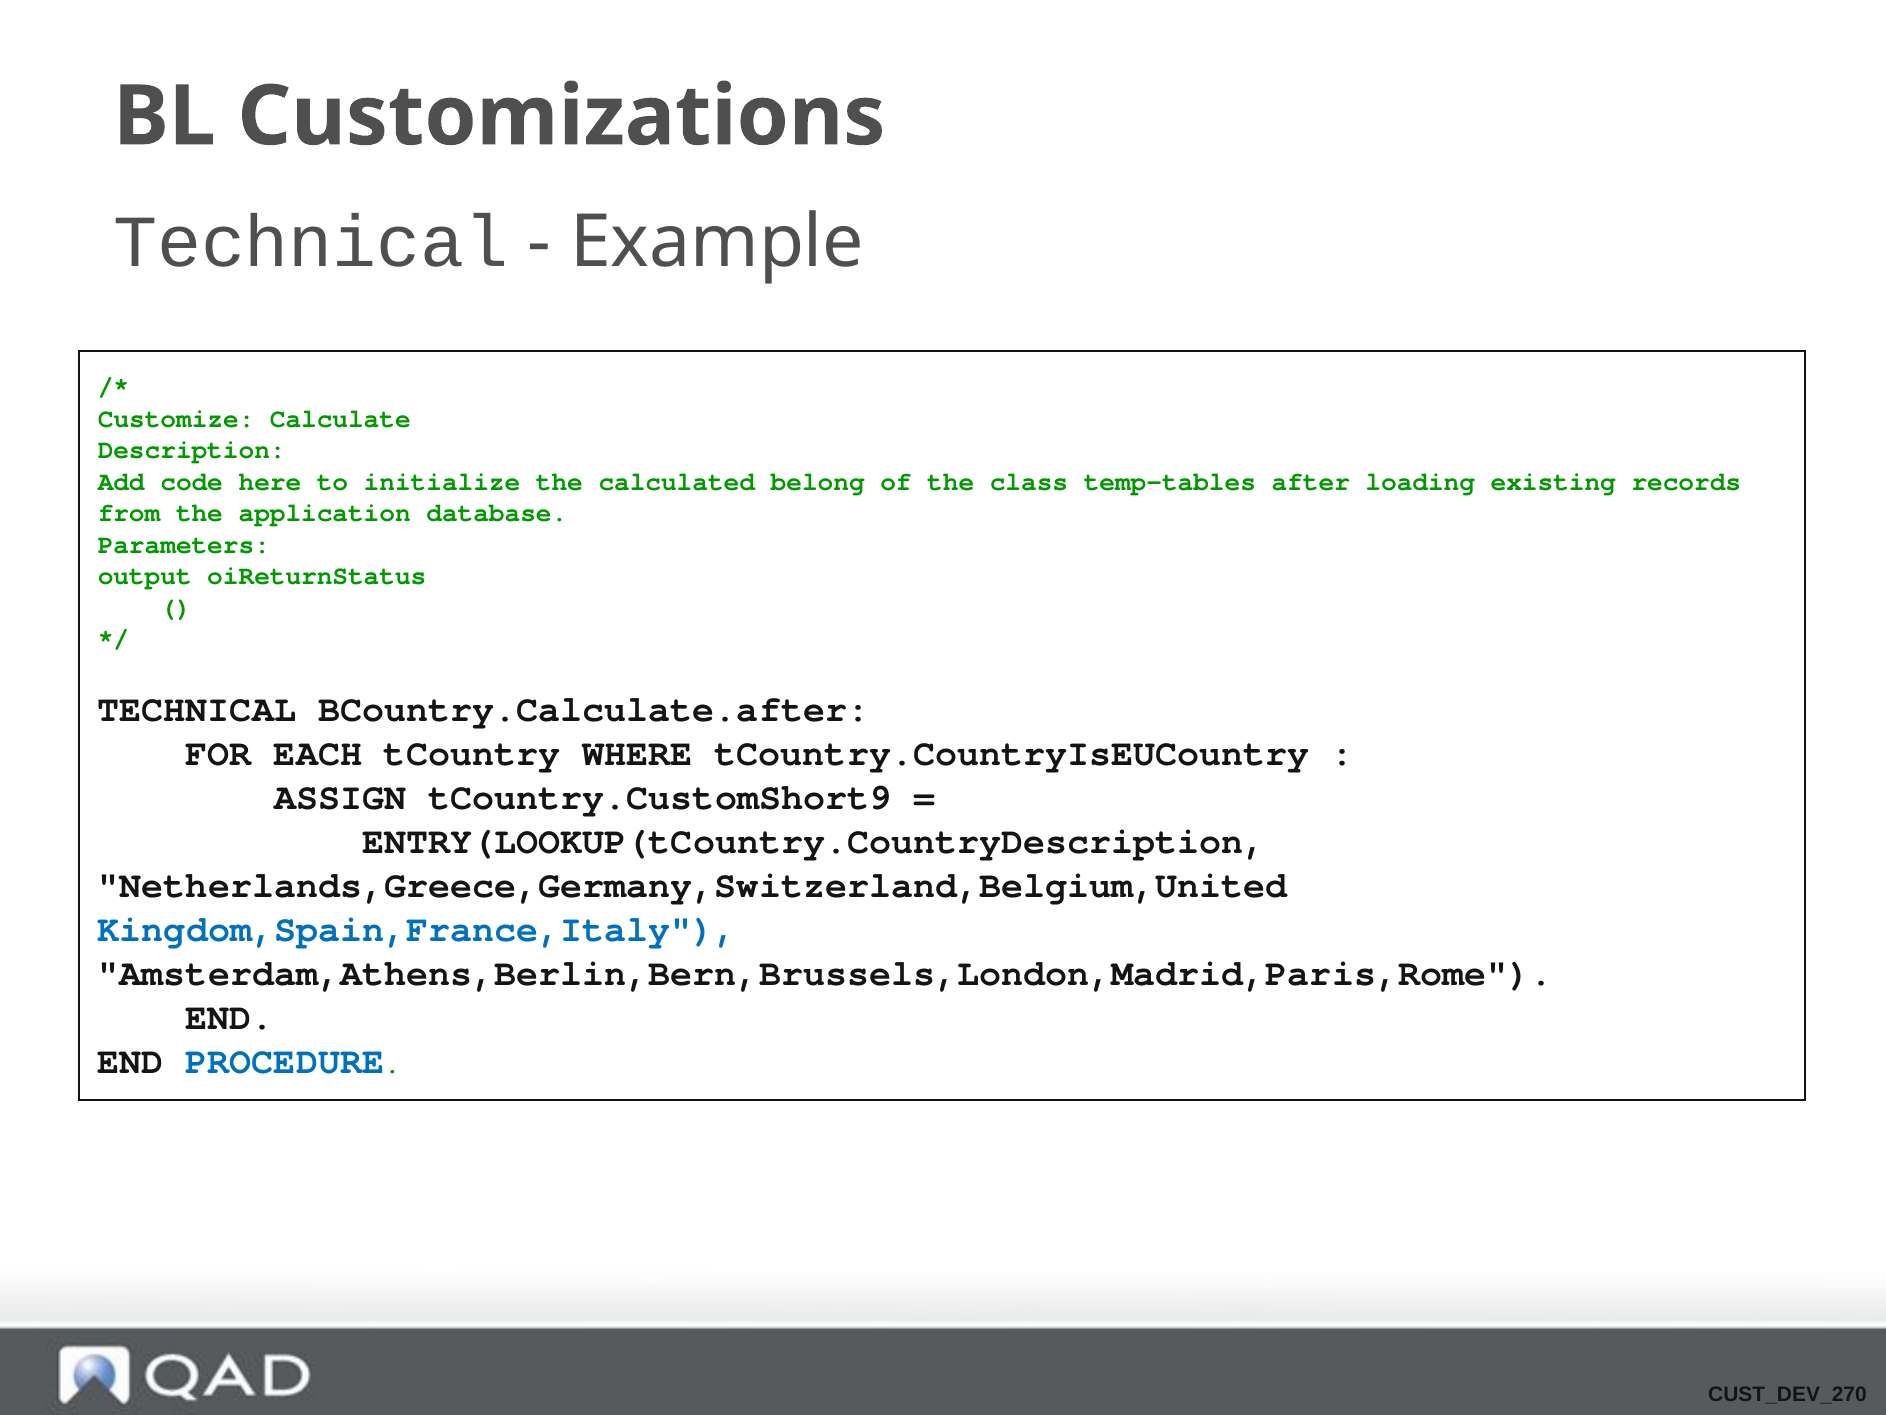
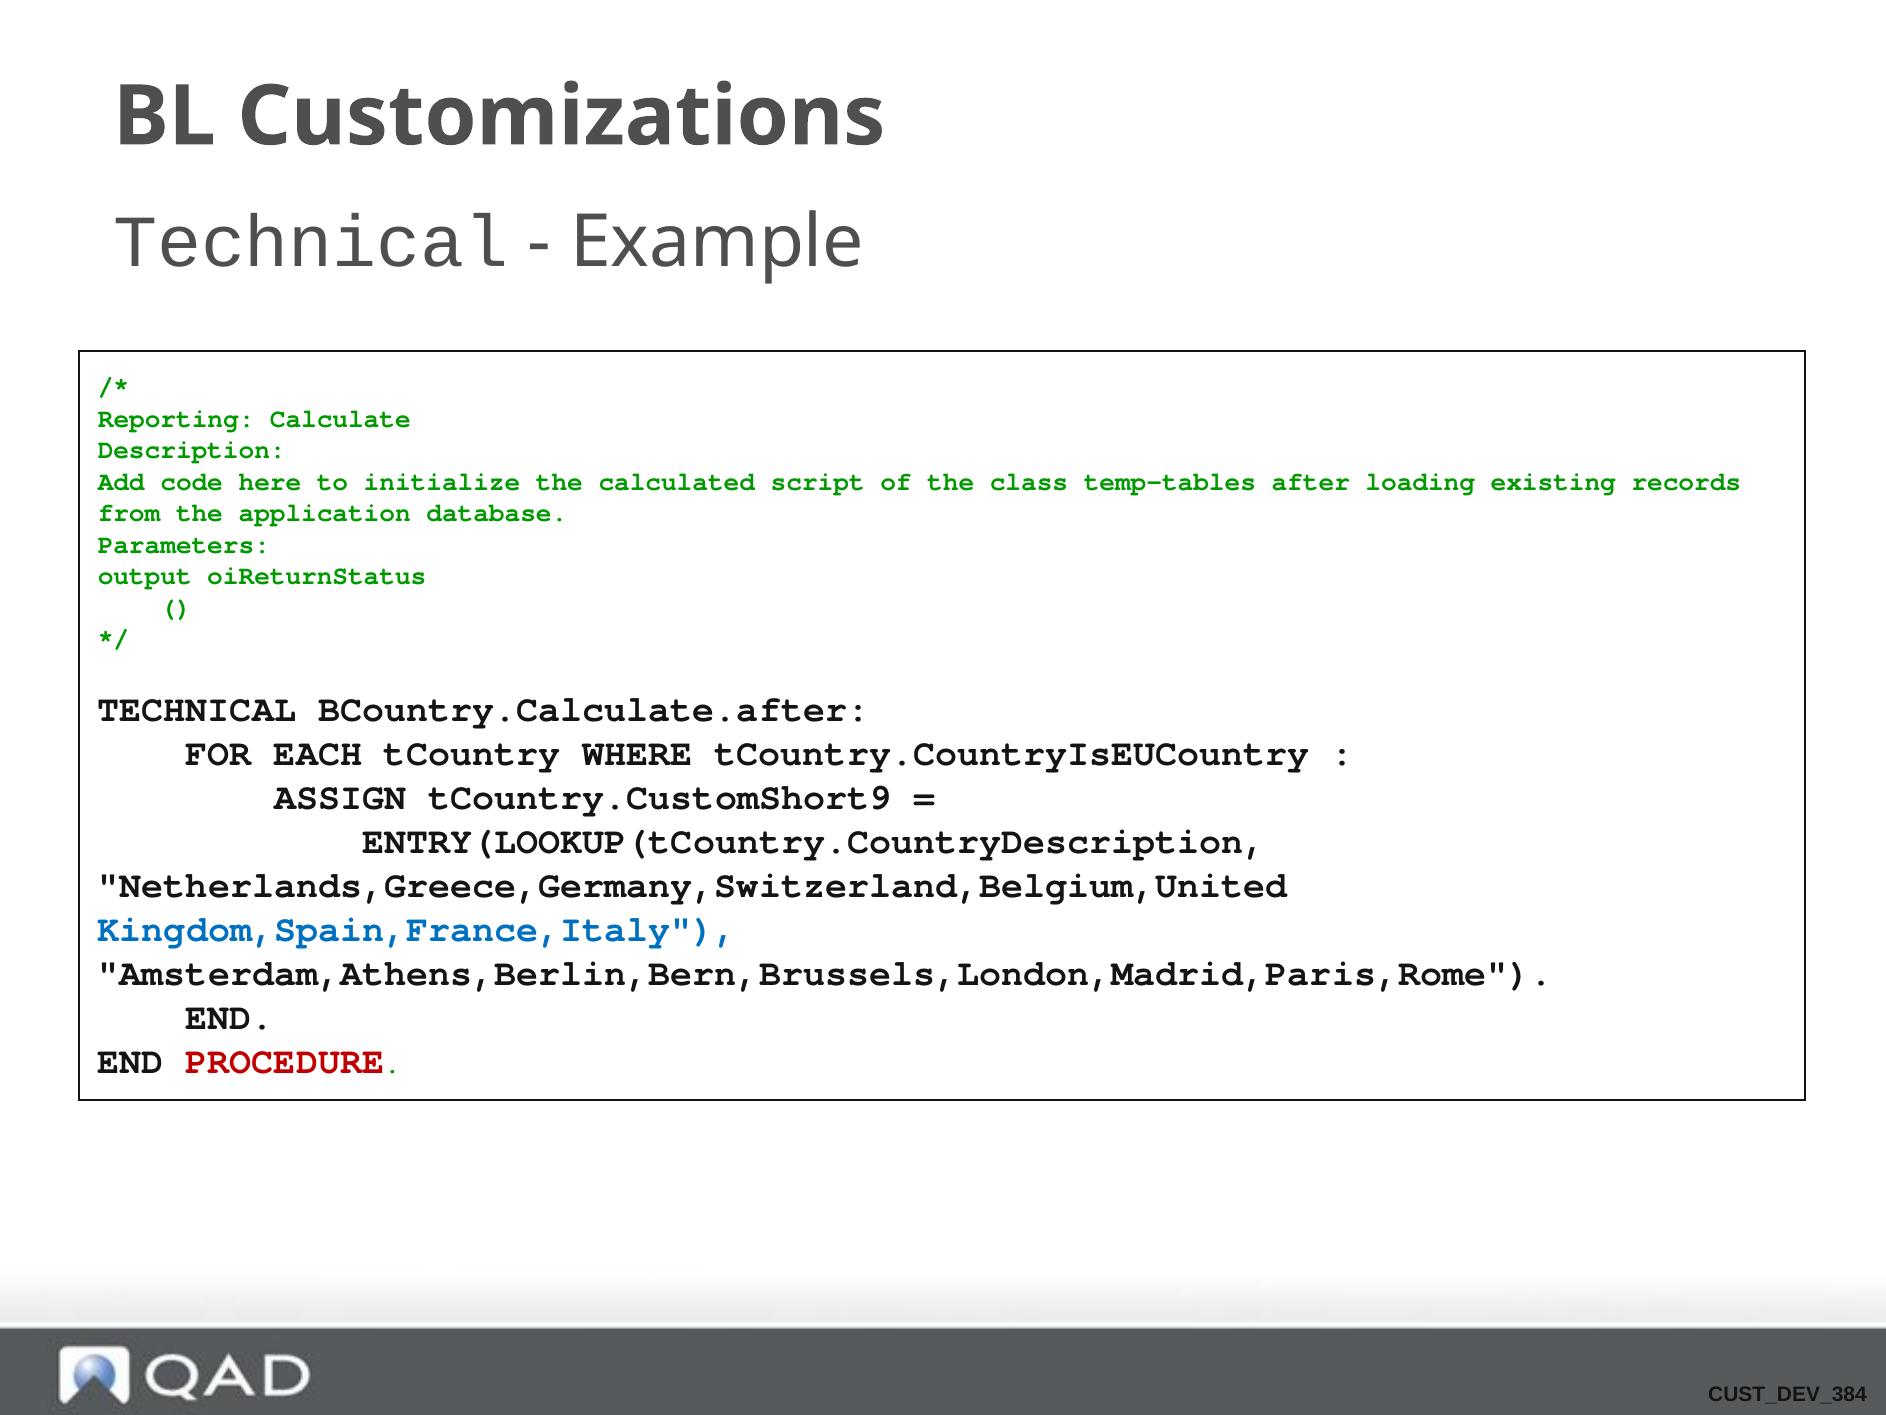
Customize: Customize -> Reporting (176, 419)
belong: belong -> script (818, 482)
PROCEDURE colour: blue -> red (285, 1061)
CUST_DEV_270: CUST_DEV_270 -> CUST_DEV_384 (1787, 1394)
